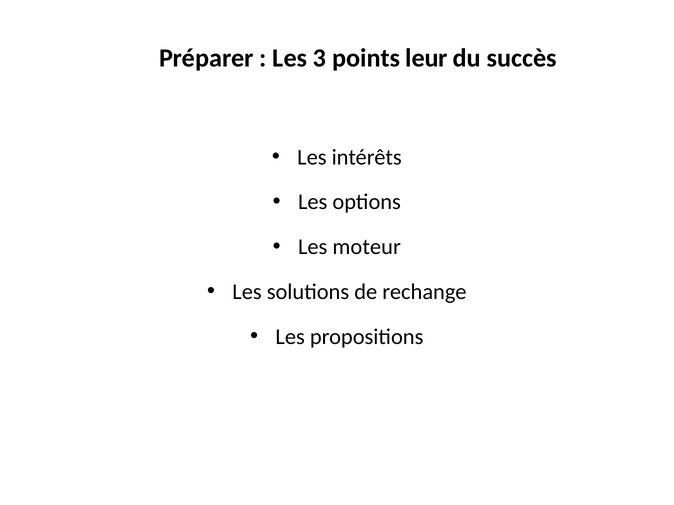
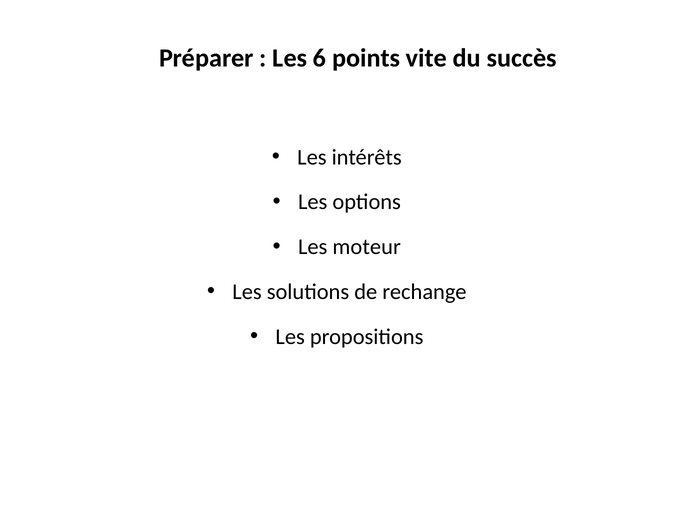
3: 3 -> 6 (320, 58)
leur: leur -> vite (426, 58)
